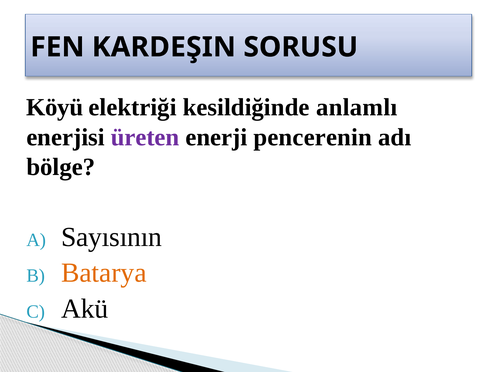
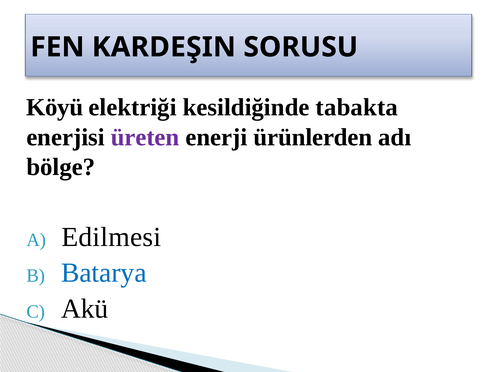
anlamlı: anlamlı -> tabakta (357, 107)
pencerenin: pencerenin -> ürünlerden (313, 137)
Sayısının: Sayısının -> Edilmesi (111, 237)
Batarya colour: orange -> blue (104, 273)
